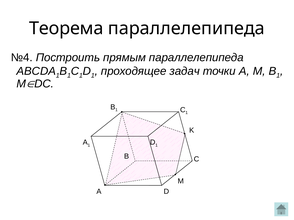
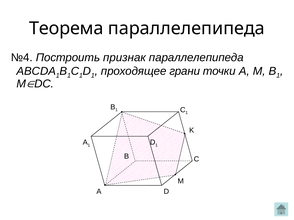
прямым: прямым -> признак (124, 58)
задач: задач -> грани (185, 71)
